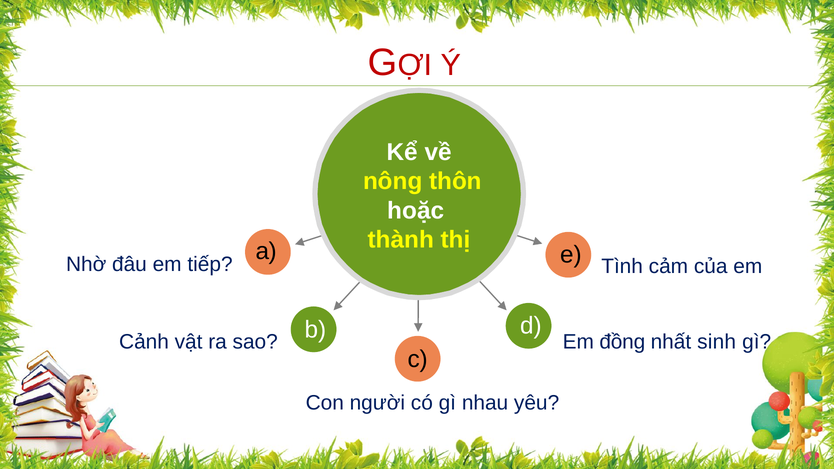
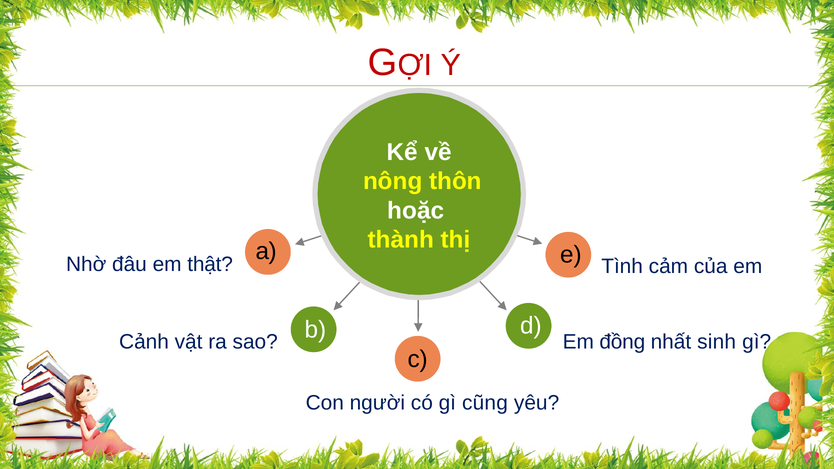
tiếp: tiếp -> thật (210, 265)
nhau: nhau -> cũng (485, 403)
